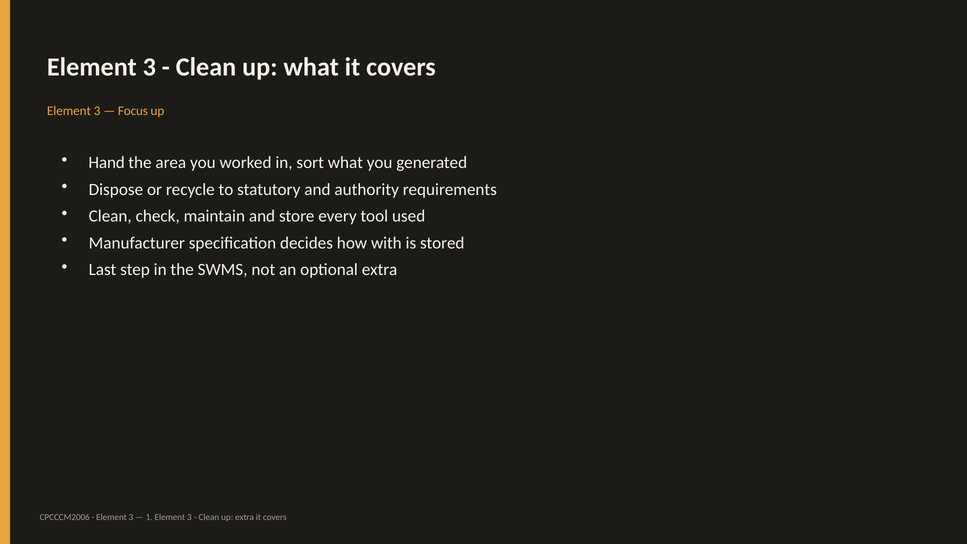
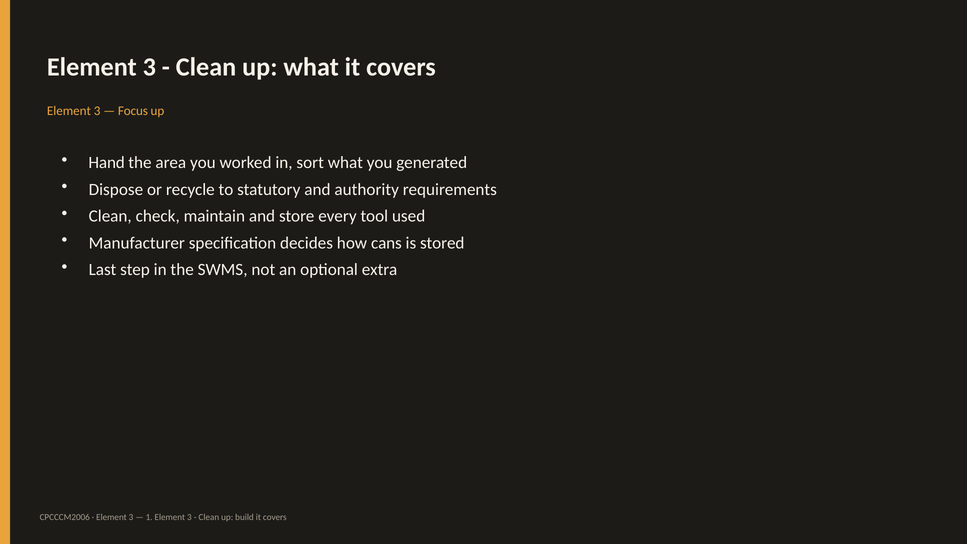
with: with -> cans (386, 243)
up extra: extra -> build (245, 517)
